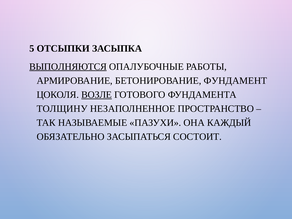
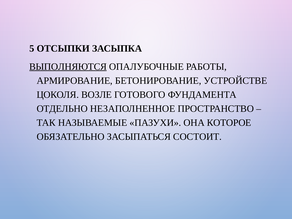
ФУНДАМЕНТ: ФУНДАМЕНТ -> УСТРОЙСТВЕ (235, 81)
ВОЗЛЕ underline: present -> none (97, 95)
ТОЛЩИНУ: ТОЛЩИНУ -> ОТДЕЛЬНО (62, 109)
КАЖДЫЙ: КАЖДЫЙ -> КОТОРОЕ (229, 123)
